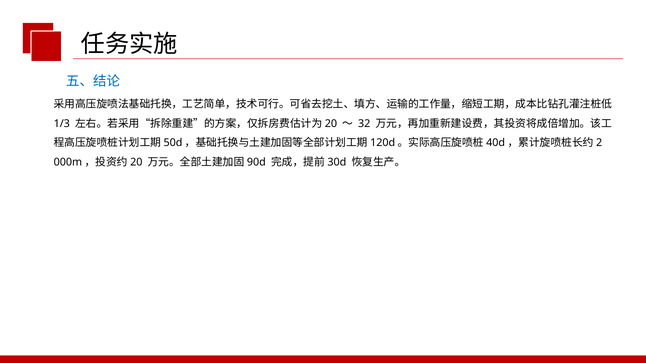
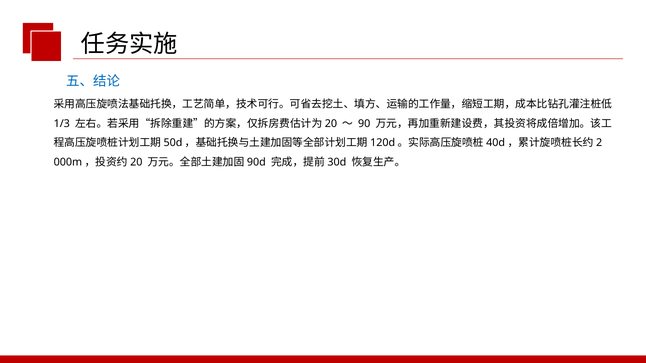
32: 32 -> 90 (364, 124)
